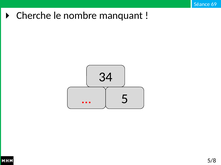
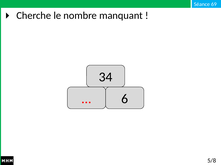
5: 5 -> 6 (125, 99)
